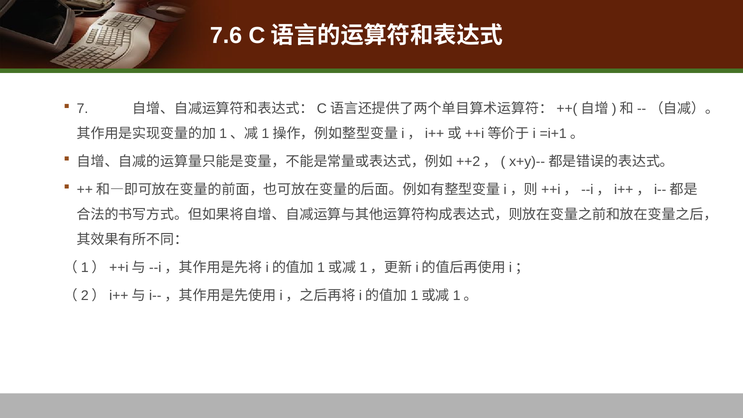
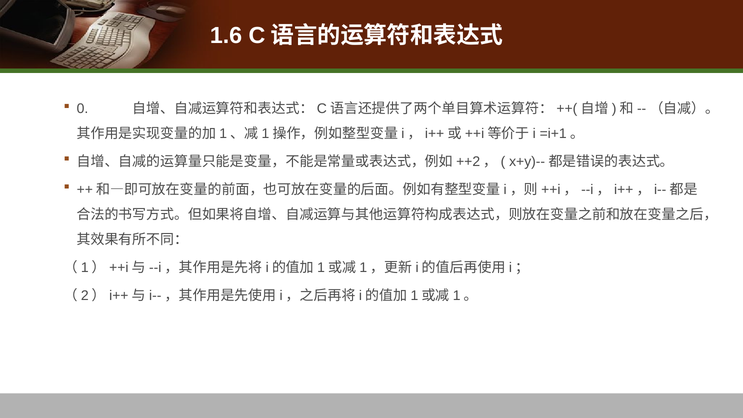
7.6: 7.6 -> 1.6 (226, 36)
7: 7 -> 0 (82, 109)
